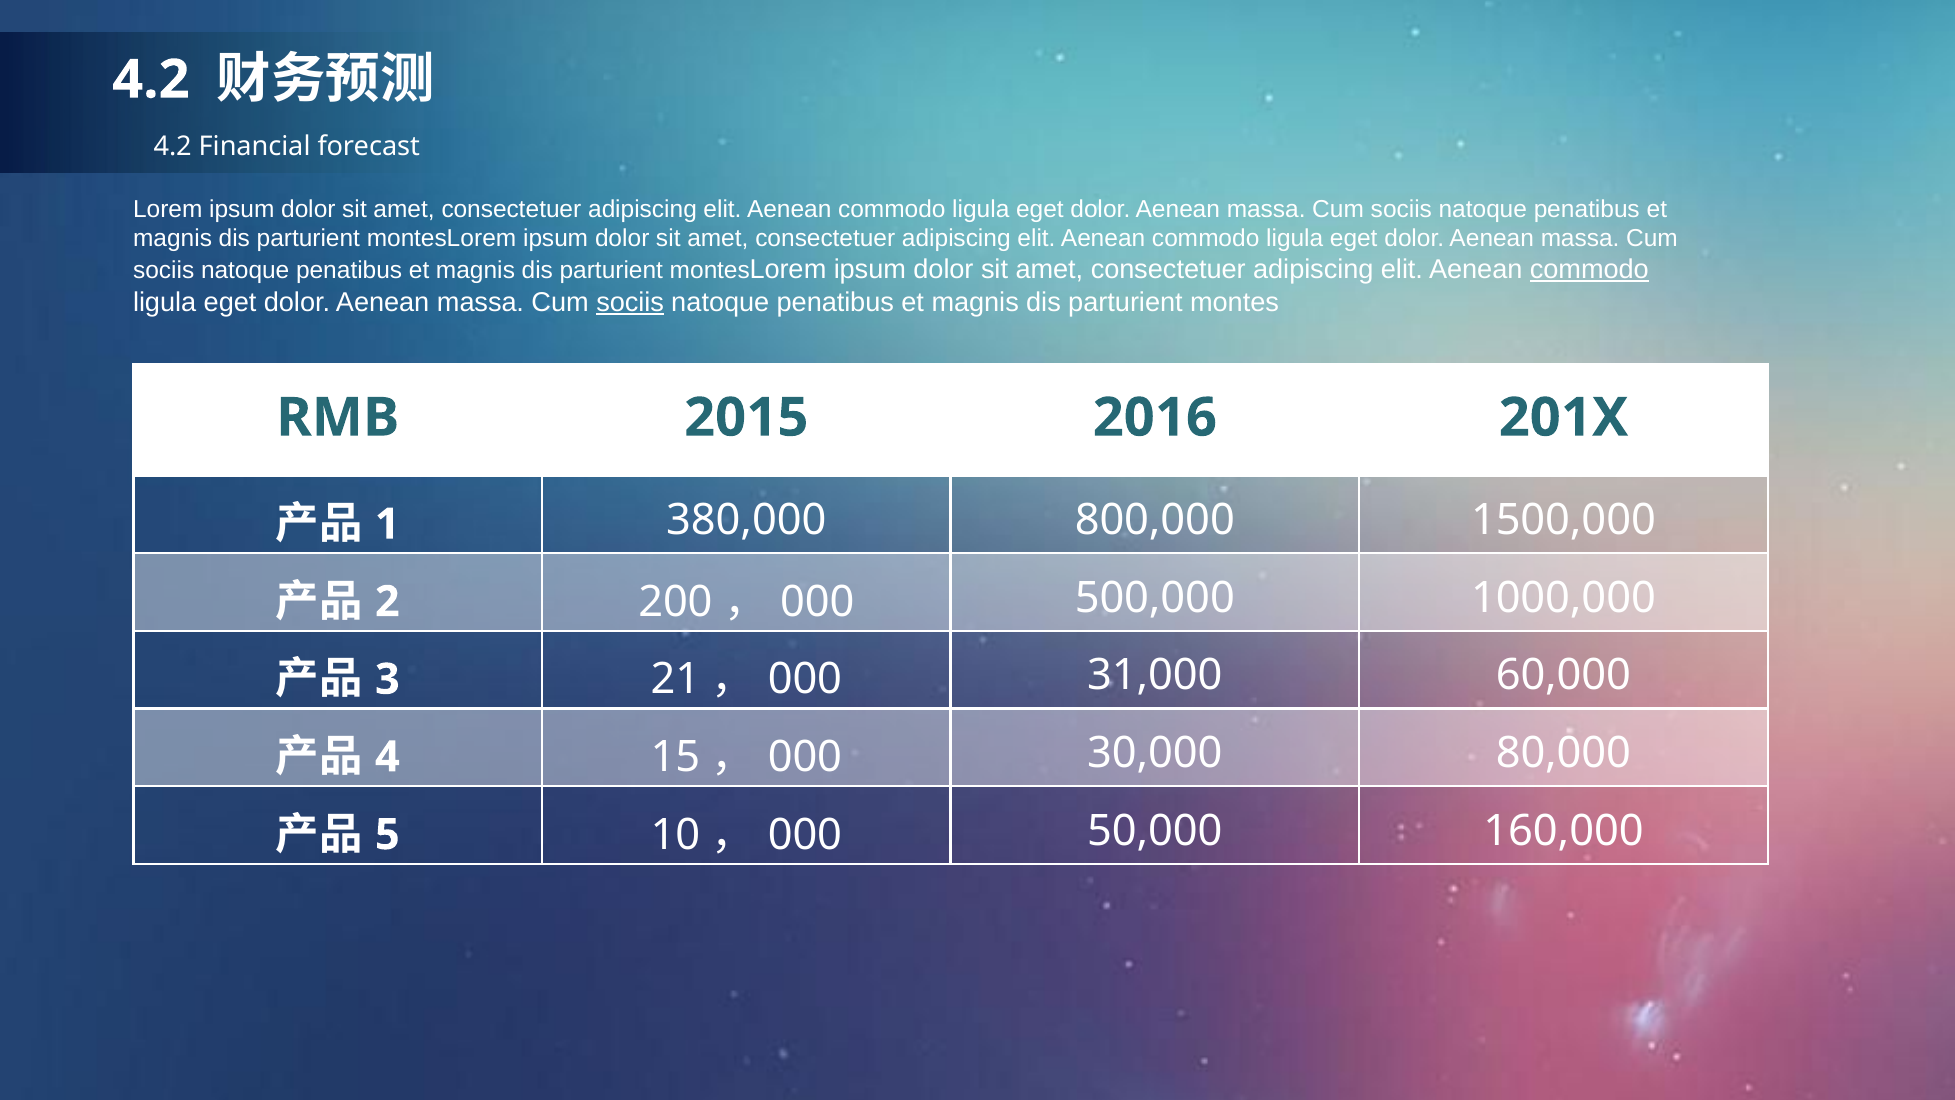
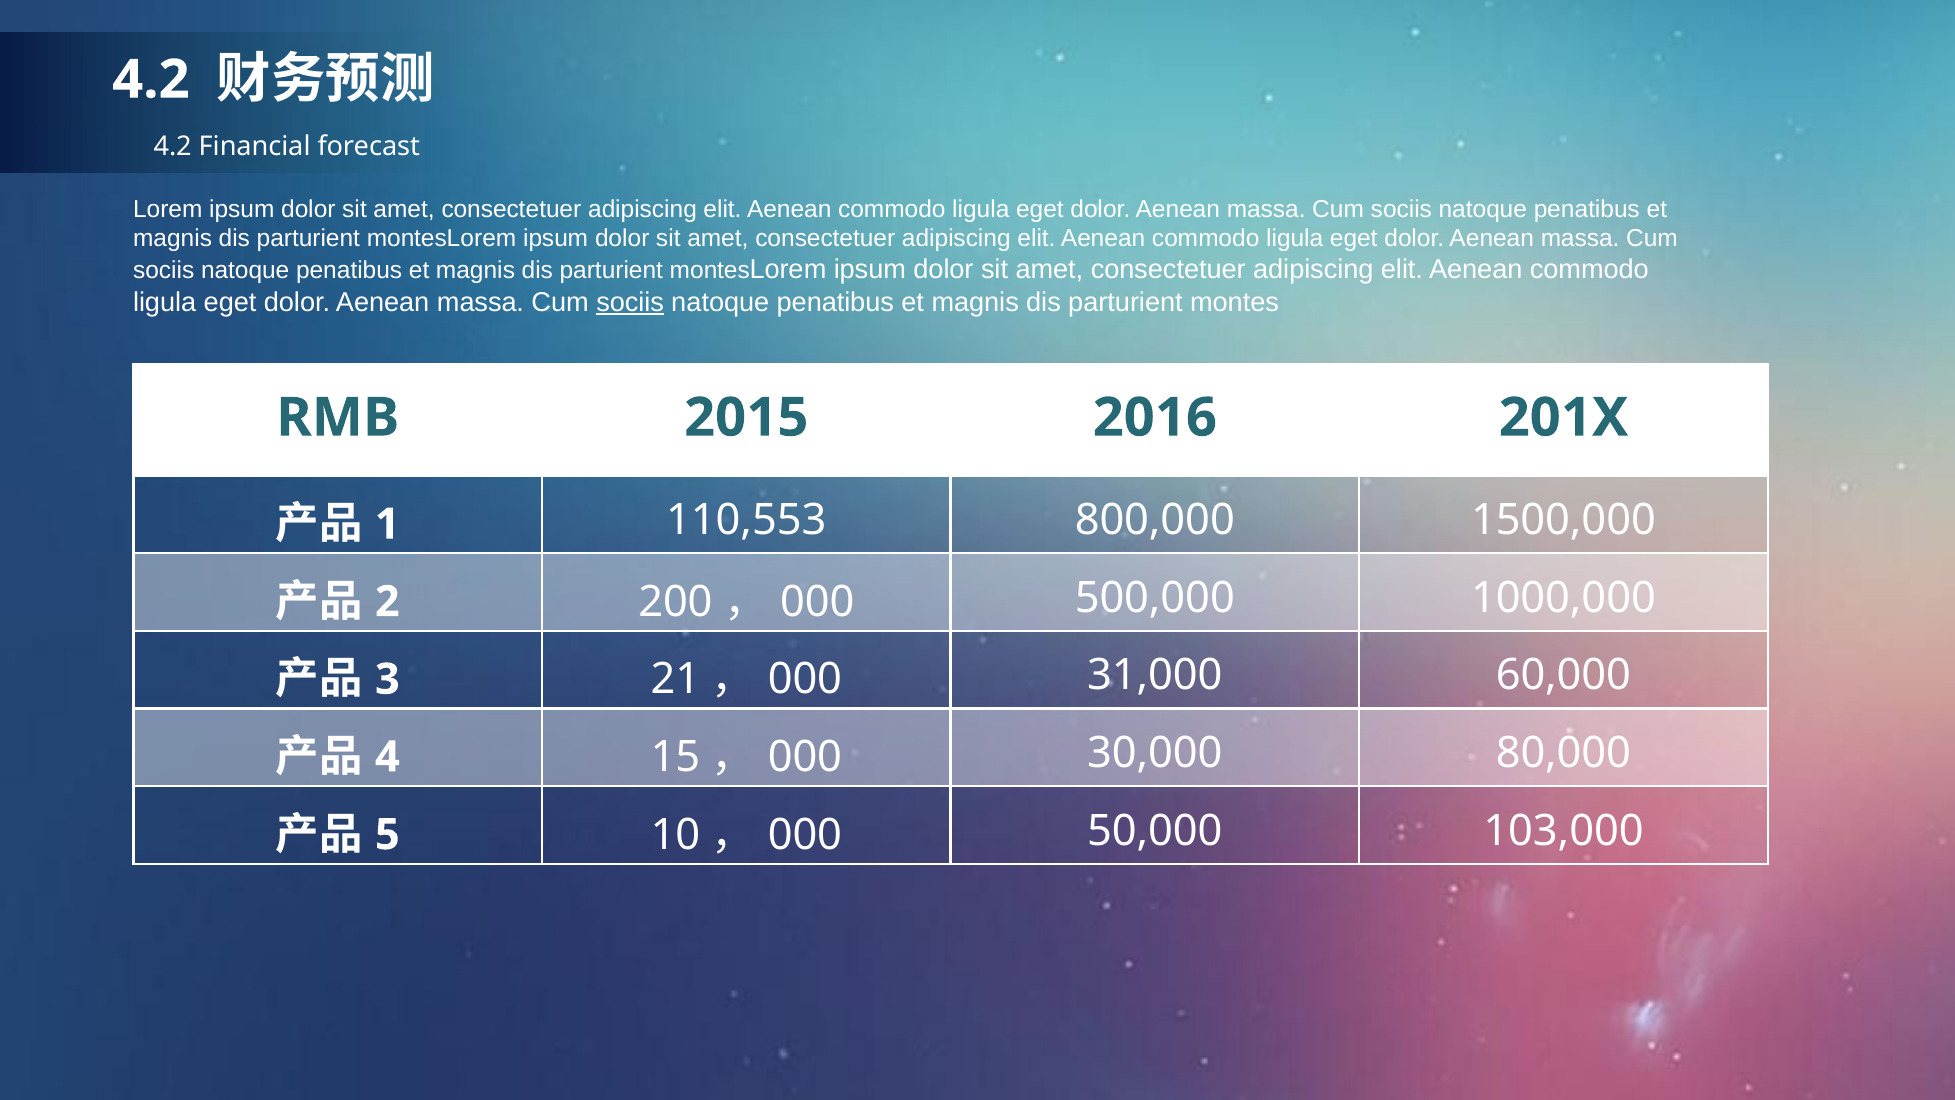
commodo underline: present -> none (1589, 270)
380,000: 380,000 -> 110,553 (746, 520)
160,000: 160,000 -> 103,000 (1564, 831)
